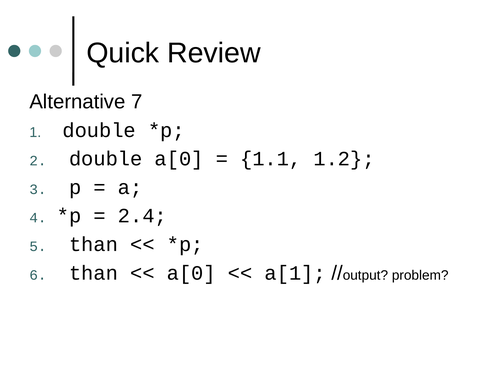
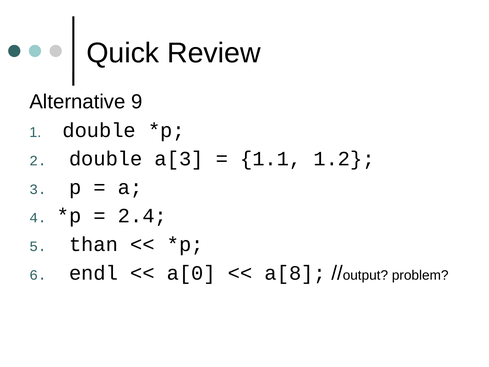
7: 7 -> 9 (137, 102)
double a[0: a[0 -> a[3 (179, 159)
than: than -> endl (94, 273)
a[1: a[1 -> a[8 (295, 273)
